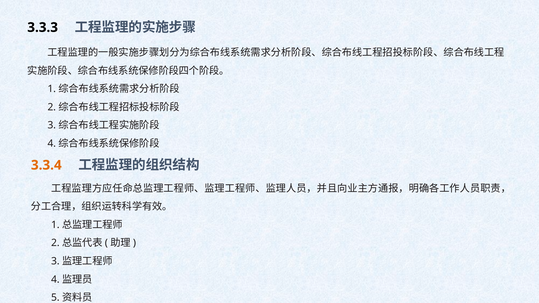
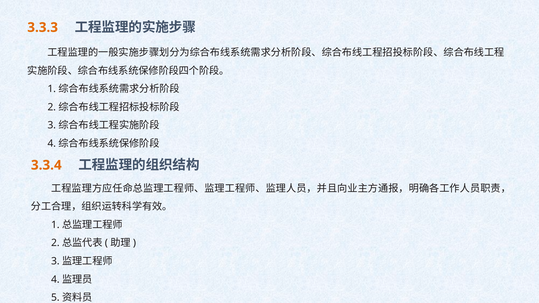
3.3.3 colour: black -> orange (43, 27)
